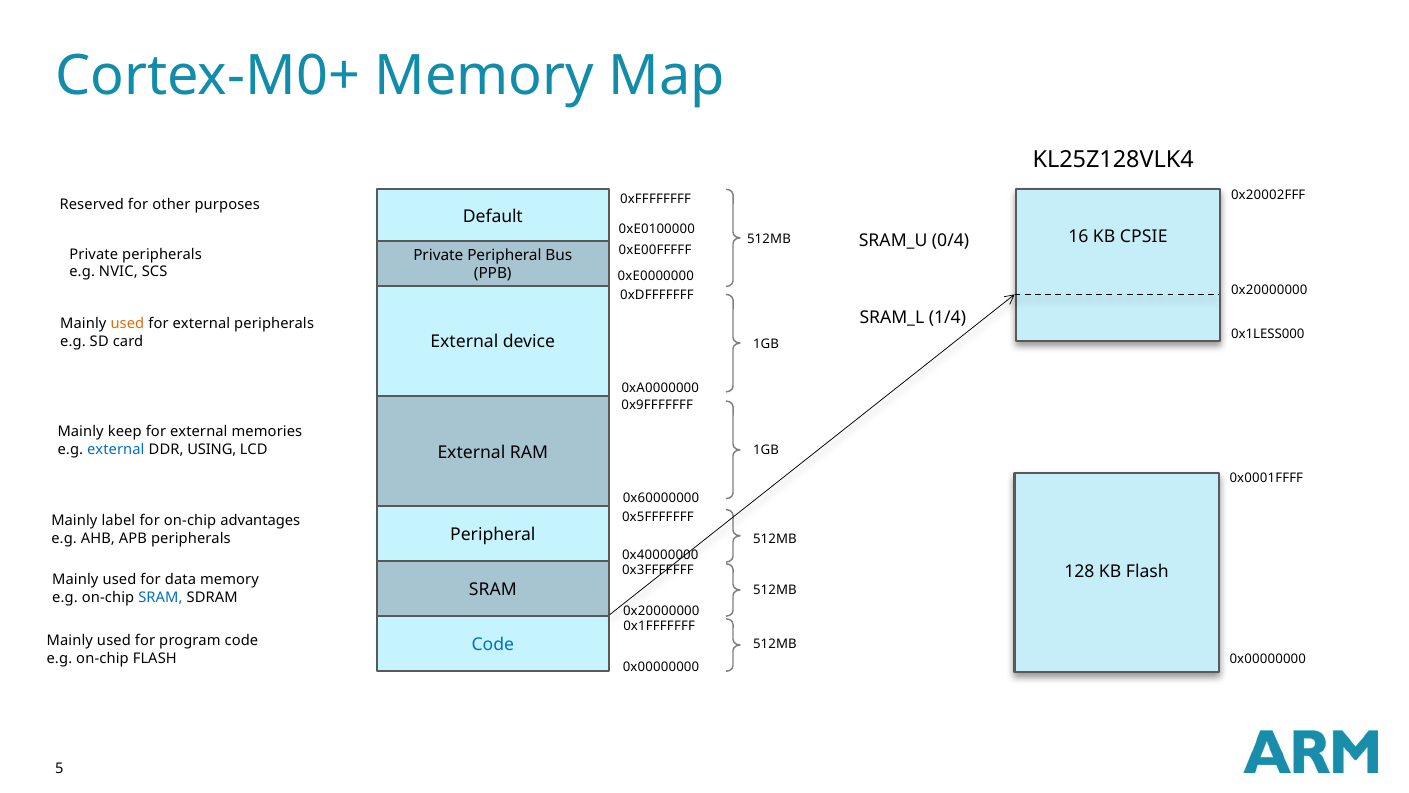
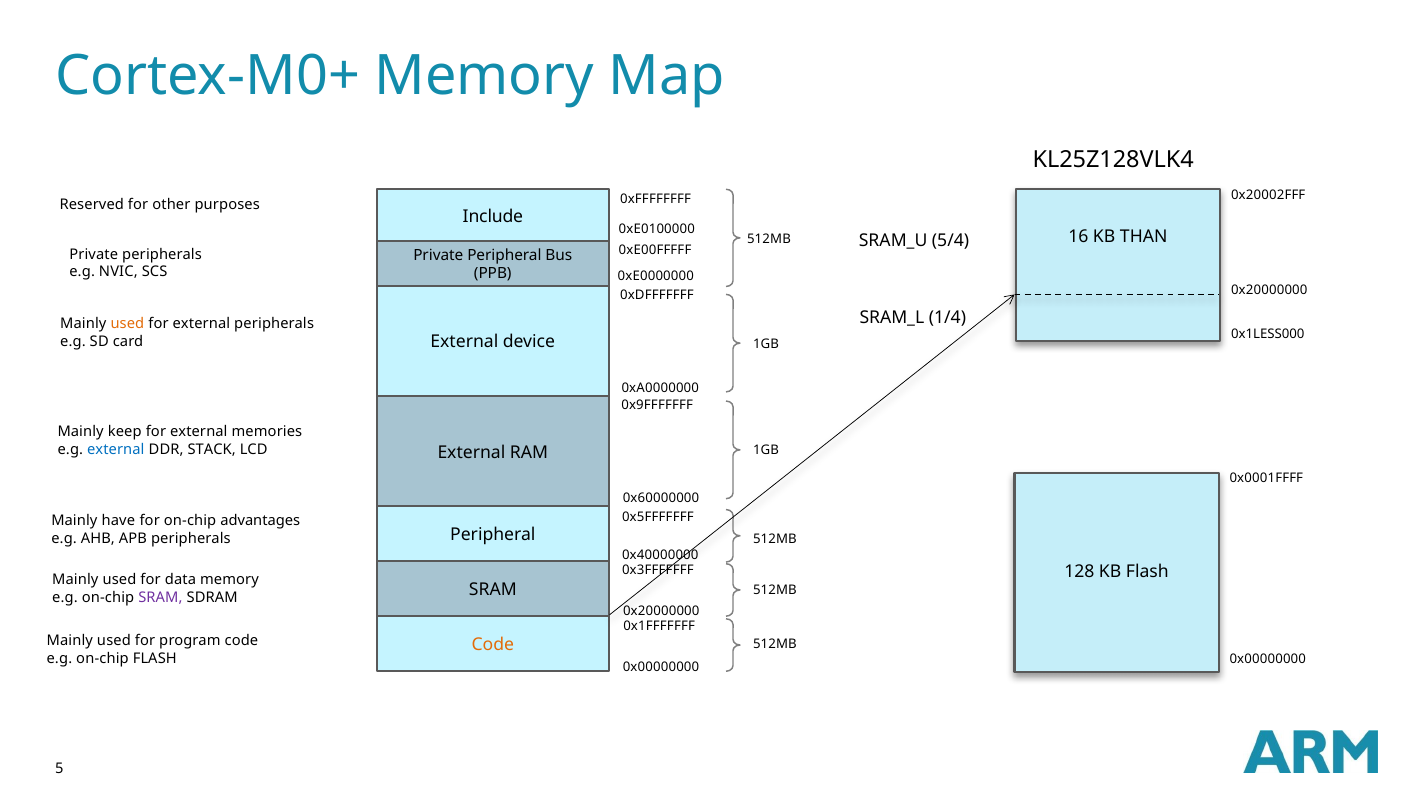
Default: Default -> Include (493, 216)
CPSIE: CPSIE -> THAN (1144, 236)
0/4: 0/4 -> 5/4 (951, 241)
USING: USING -> STACK (212, 449)
label: label -> have (118, 521)
SRAM colour: blue -> purple (160, 598)
Code colour: blue -> orange (493, 645)
